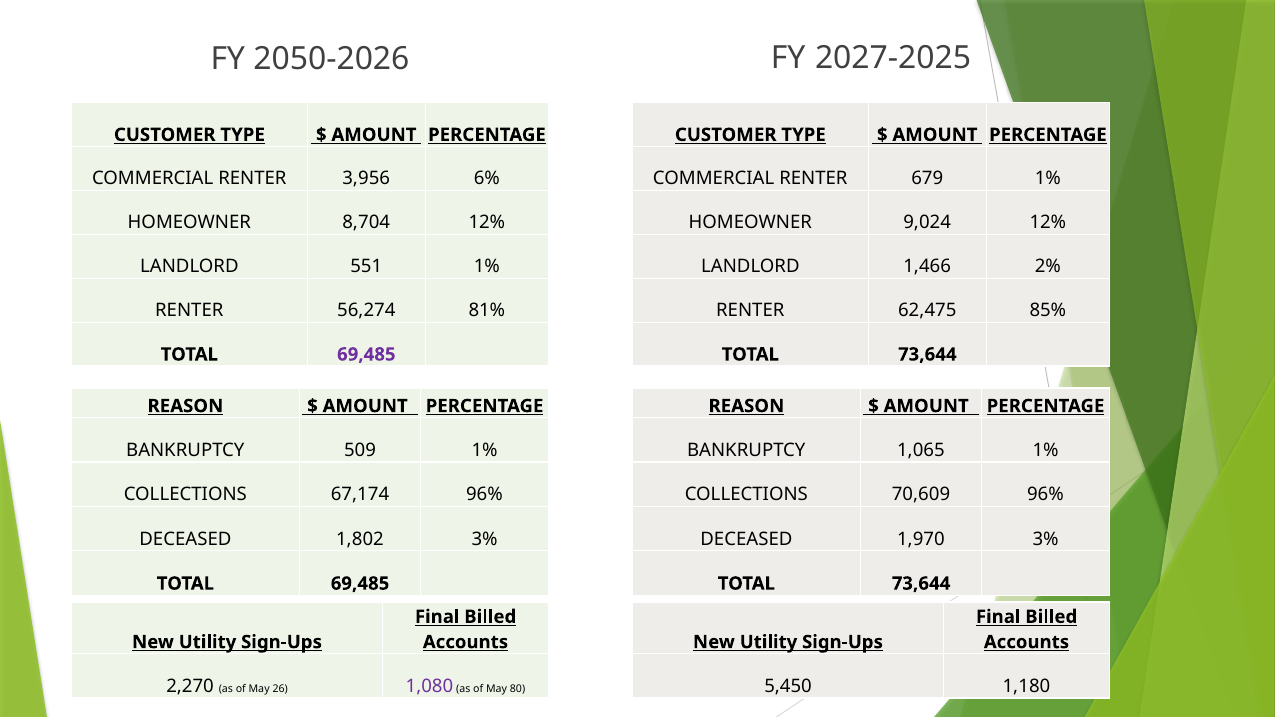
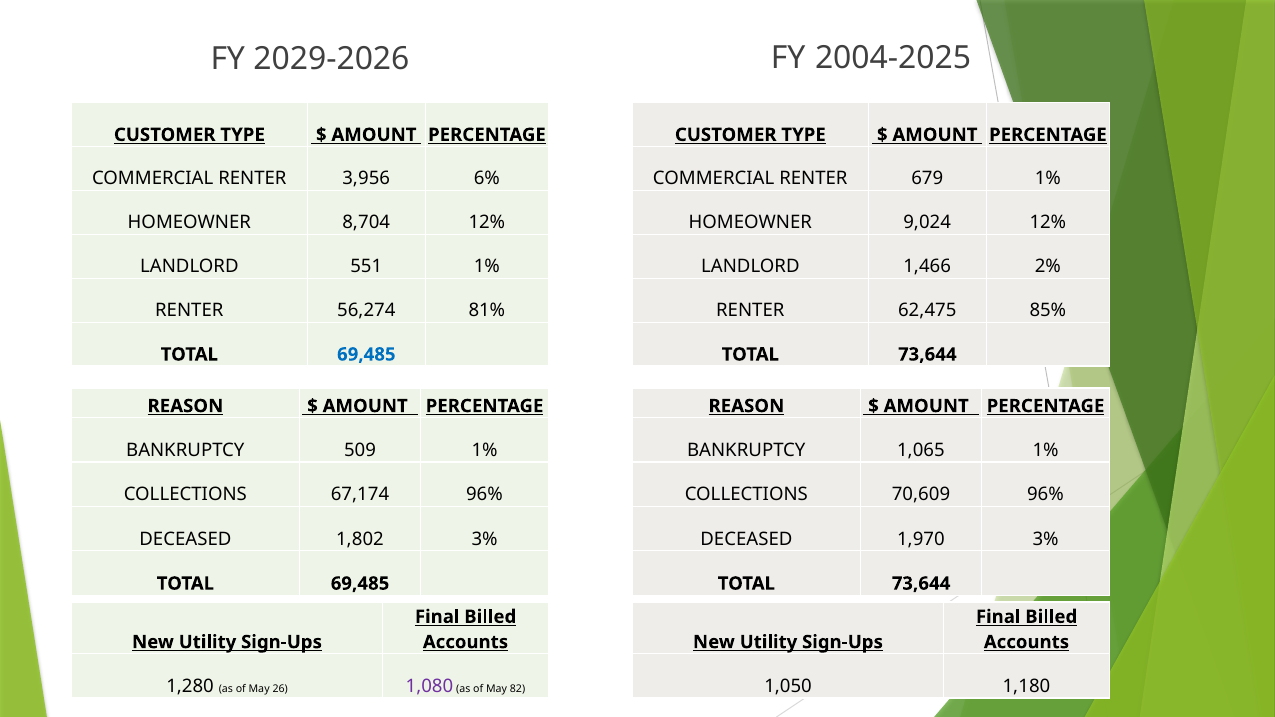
2027-2025: 2027-2025 -> 2004-2025 (893, 58)
2050-2026: 2050-2026 -> 2029-2026 (331, 59)
69,485 colour: purple -> blue (366, 355)
2,270: 2,270 -> 1,280 (190, 687)
80: 80 -> 82 (518, 689)
5,450: 5,450 -> 1,050 (788, 687)
